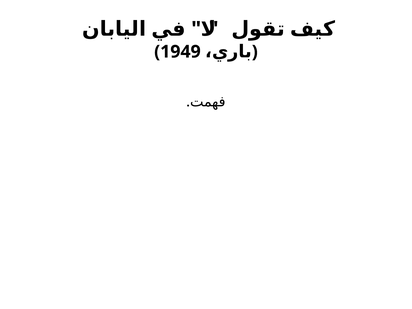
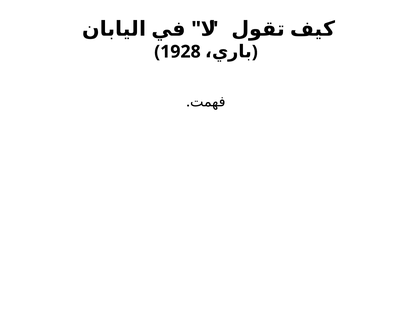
1949: 1949 -> 1928 (180, 52)
